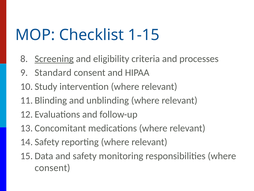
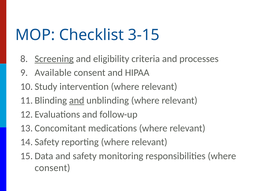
1-15: 1-15 -> 3-15 (144, 35)
Standard: Standard -> Available (53, 73)
and underline: none -> present (77, 100)
